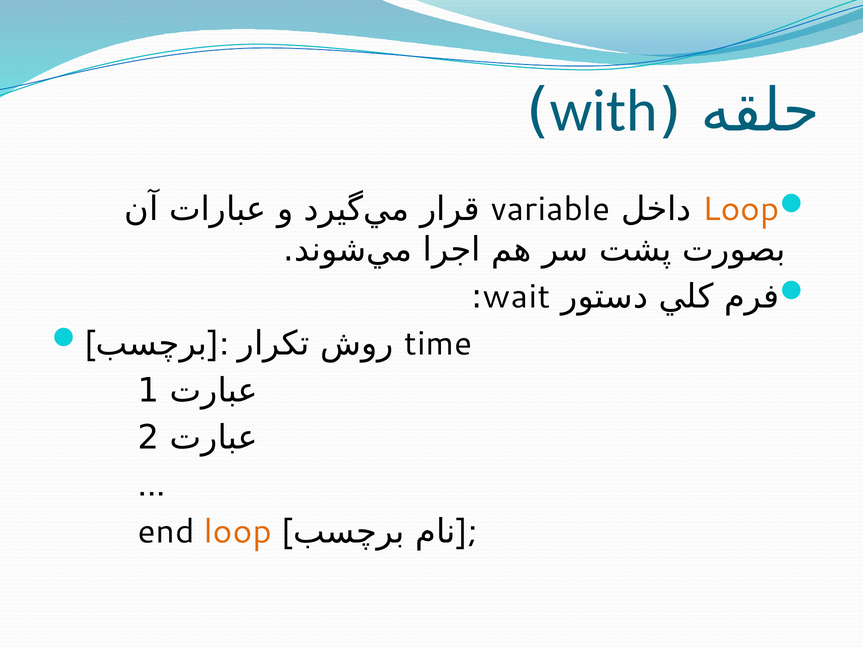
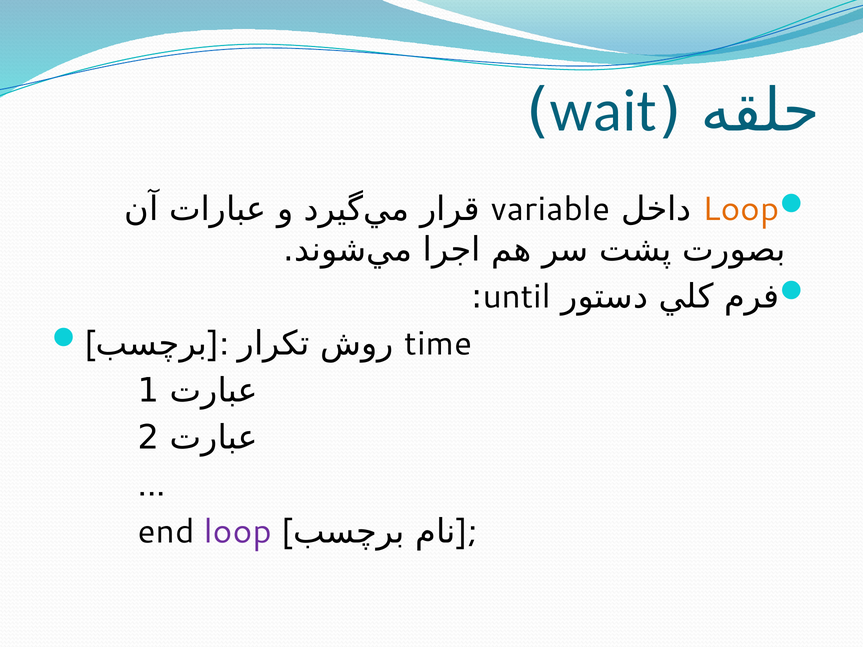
with: with -> wait (603, 111)
wait: wait -> until (517, 297)
loop colour: orange -> purple (238, 532)
